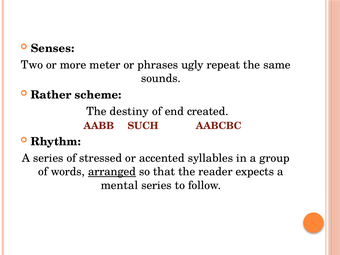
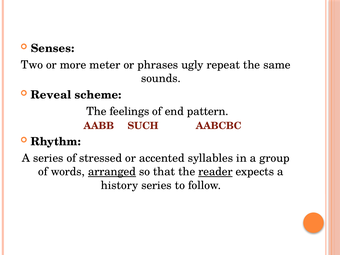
Rather: Rather -> Reveal (51, 95)
destiny: destiny -> feelings (129, 111)
created: created -> pattern (208, 111)
reader underline: none -> present (215, 172)
mental: mental -> history (119, 185)
